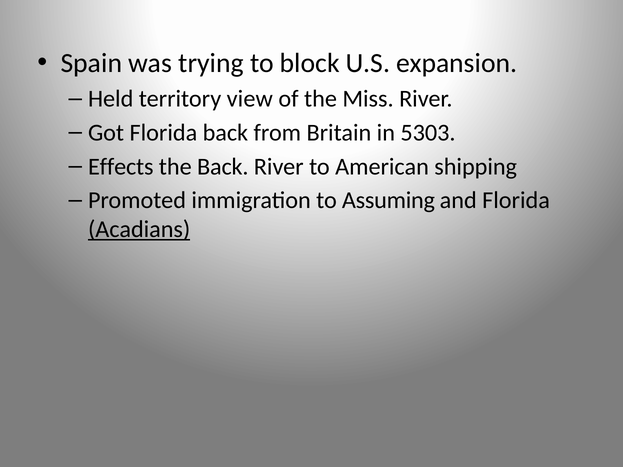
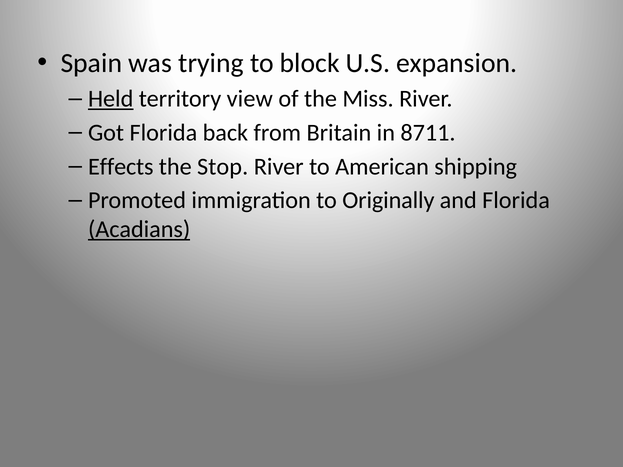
Held underline: none -> present (111, 99)
5303: 5303 -> 8711 (428, 133)
the Back: Back -> Stop (223, 167)
Assuming: Assuming -> Originally (388, 201)
